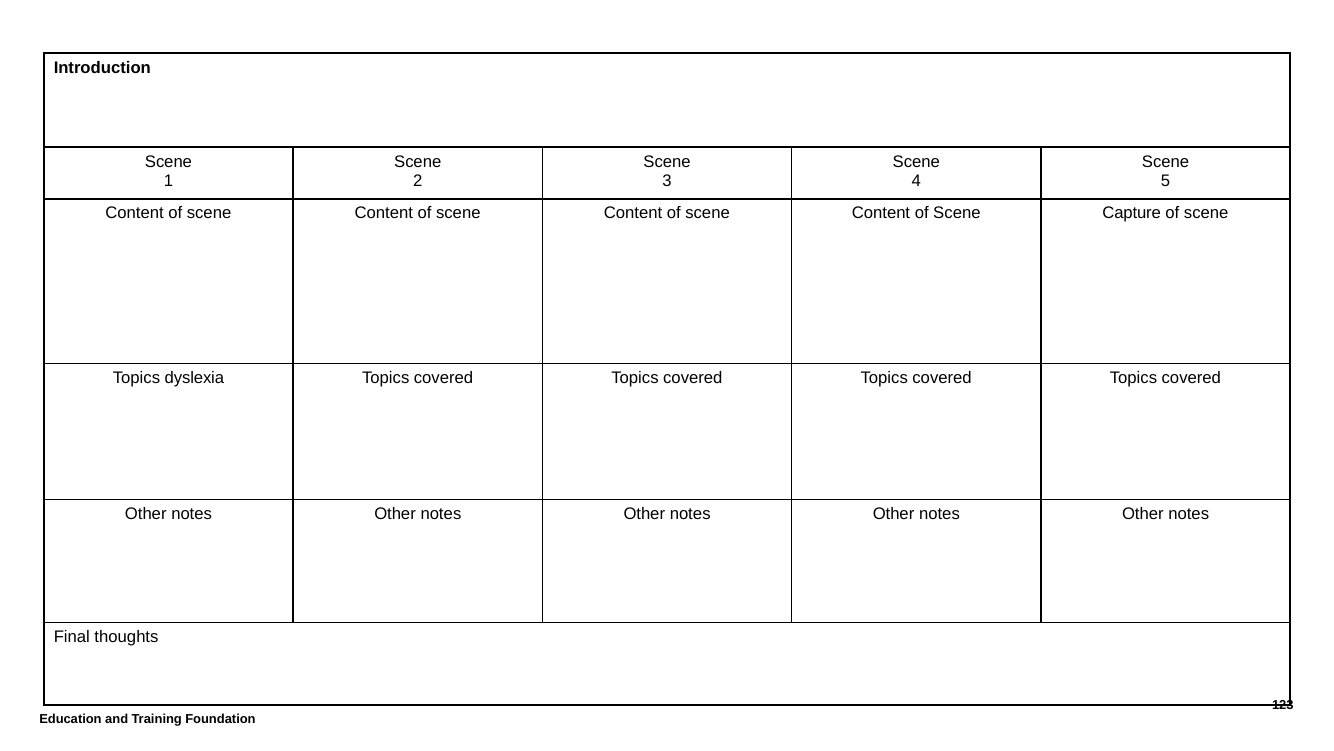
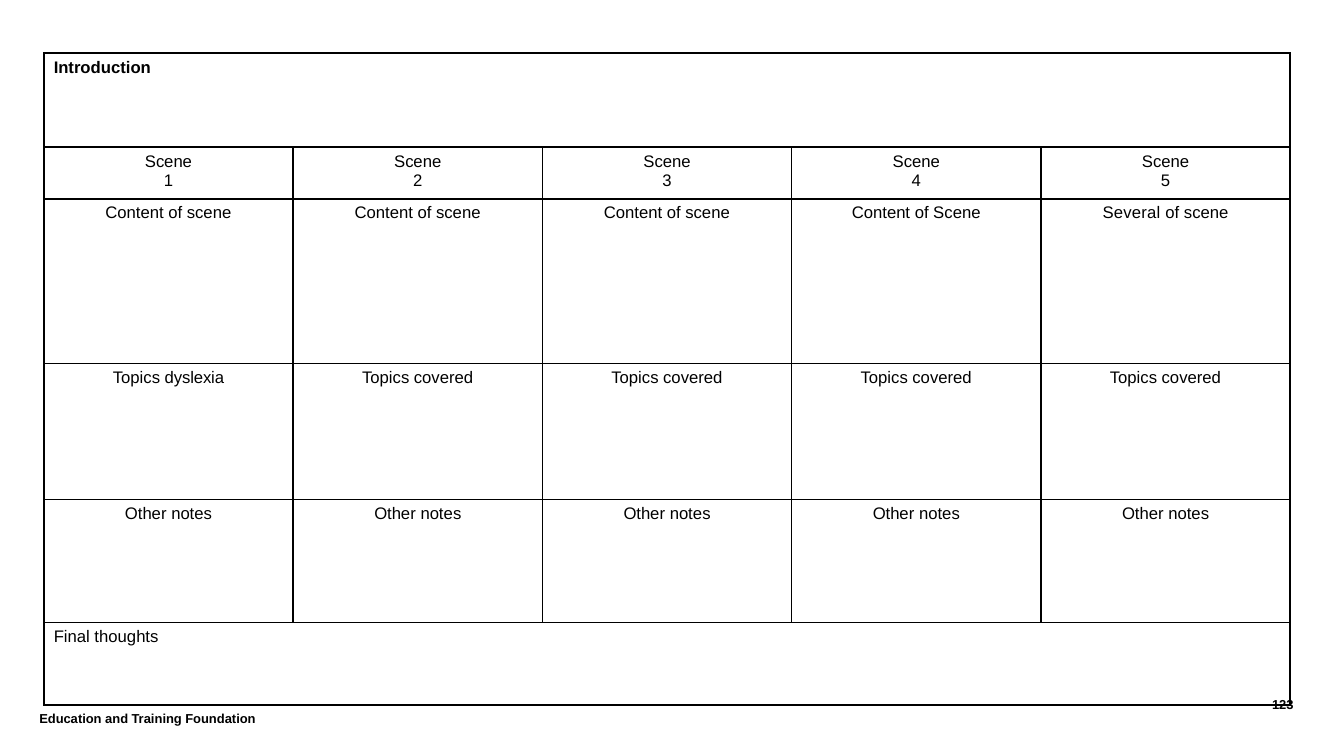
Capture: Capture -> Several (1131, 213)
